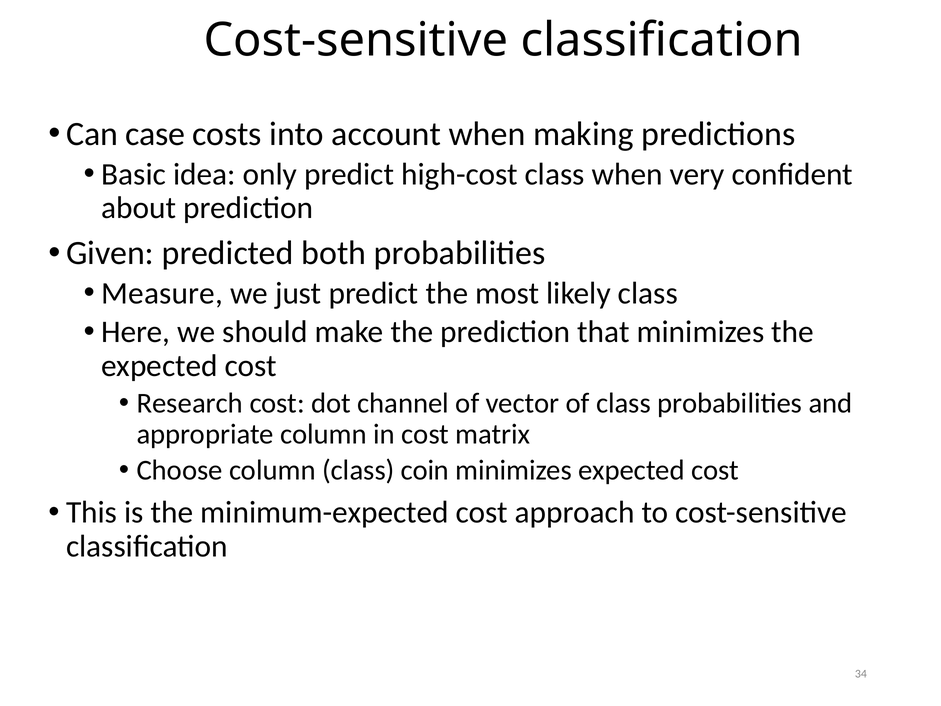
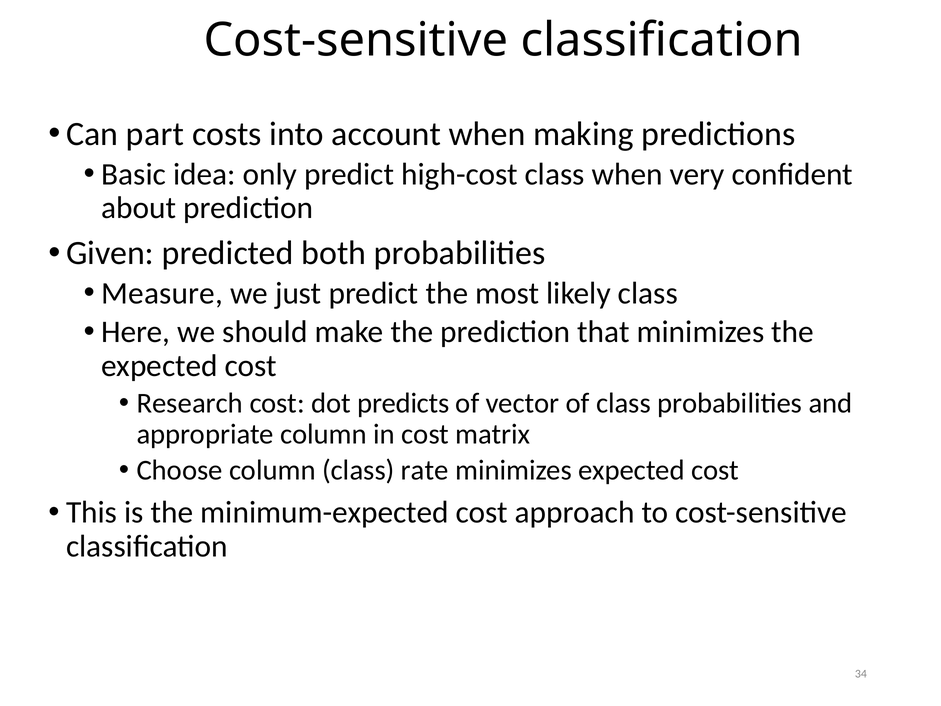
case: case -> part (155, 134)
channel: channel -> predicts (403, 403)
coin: coin -> rate (425, 470)
